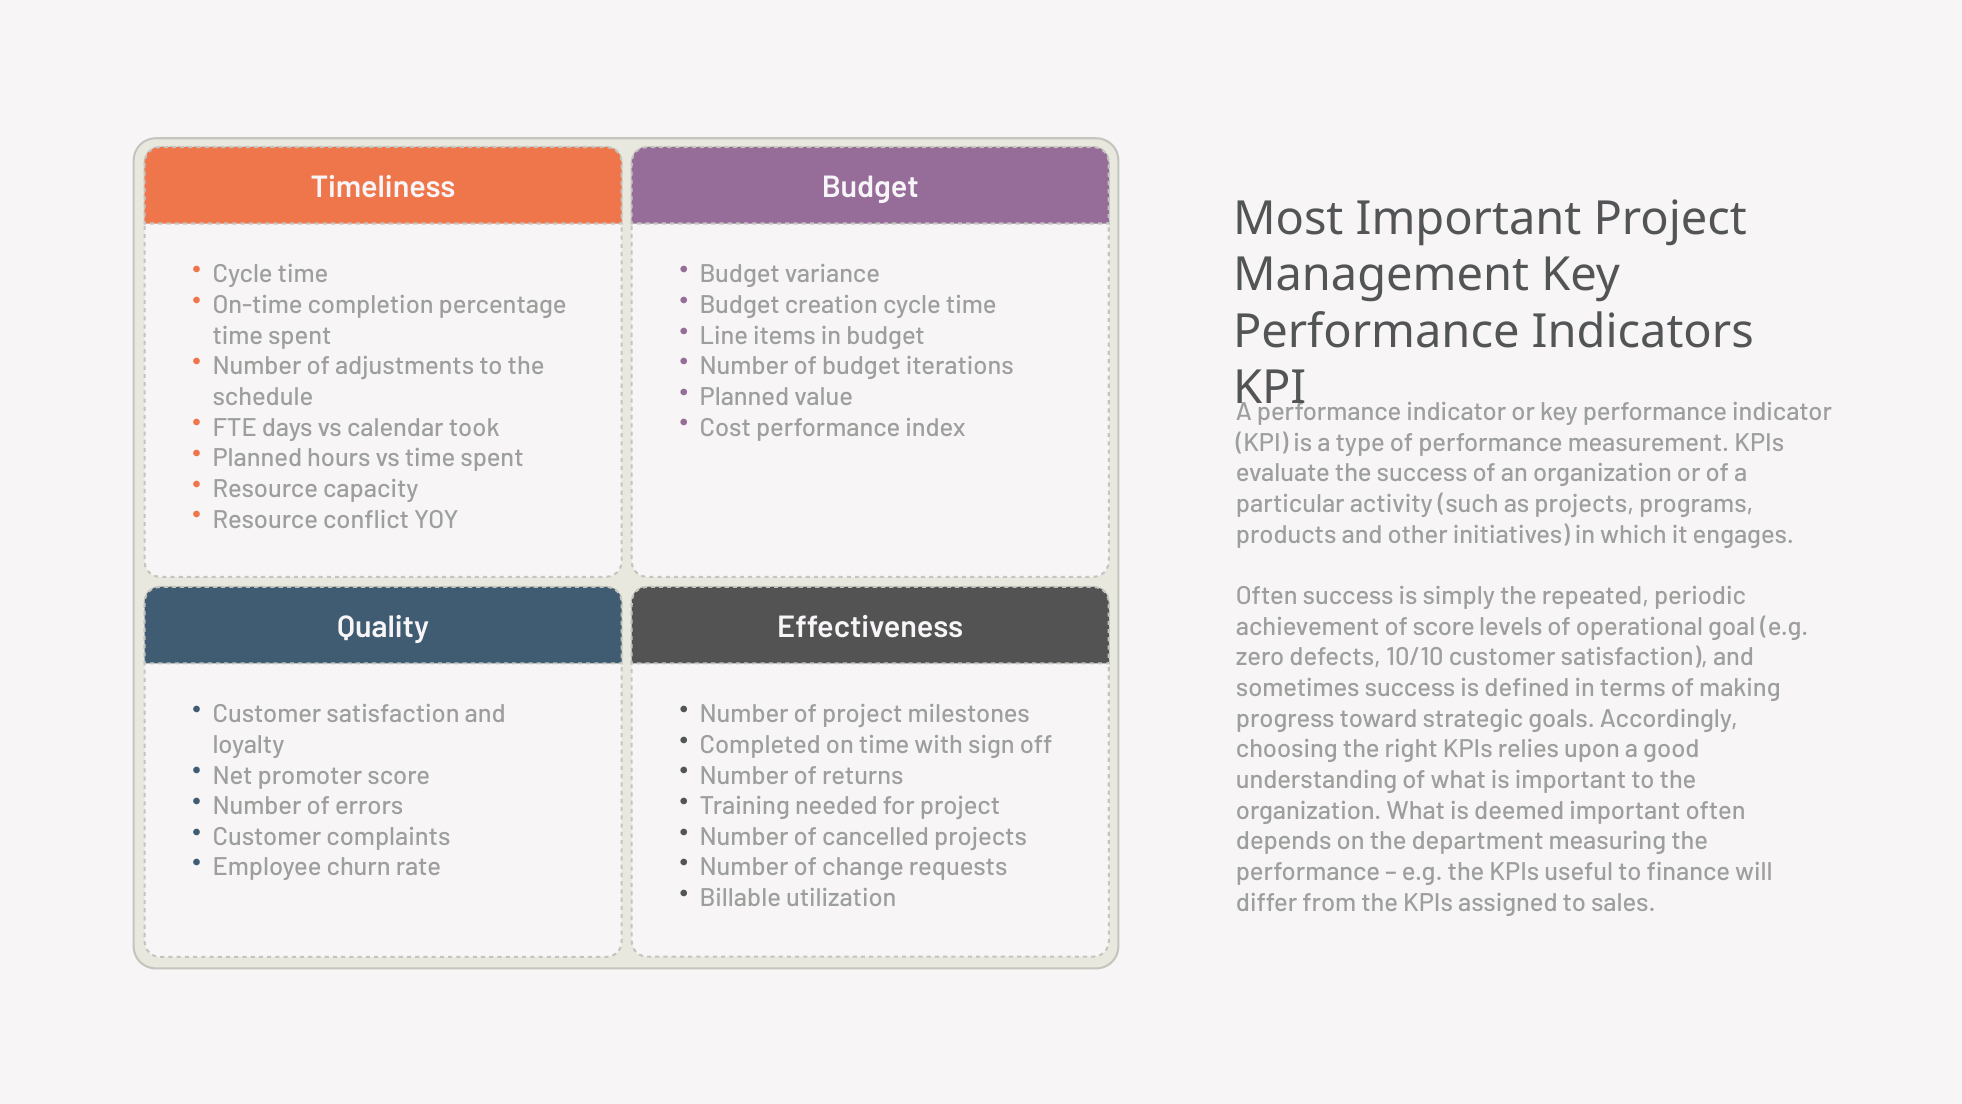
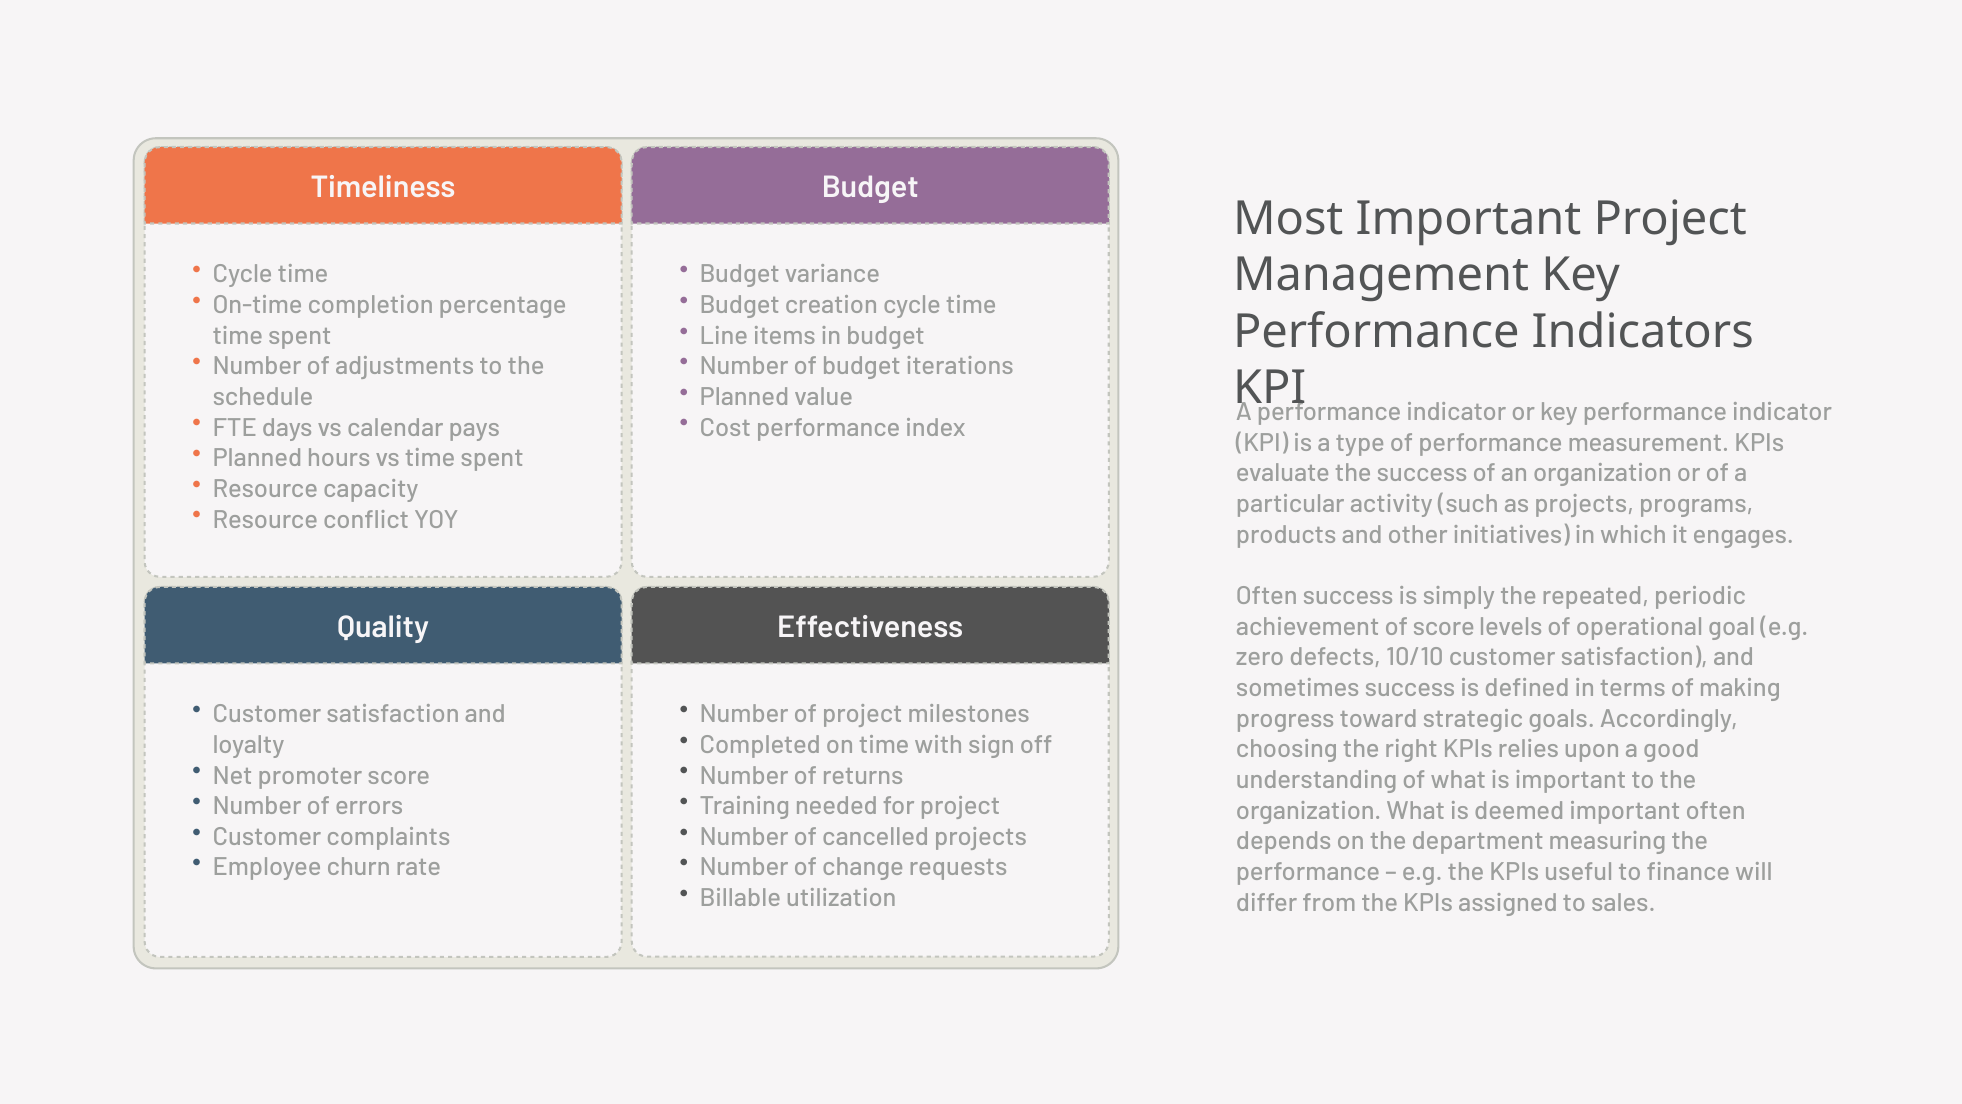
took: took -> pays (474, 428)
